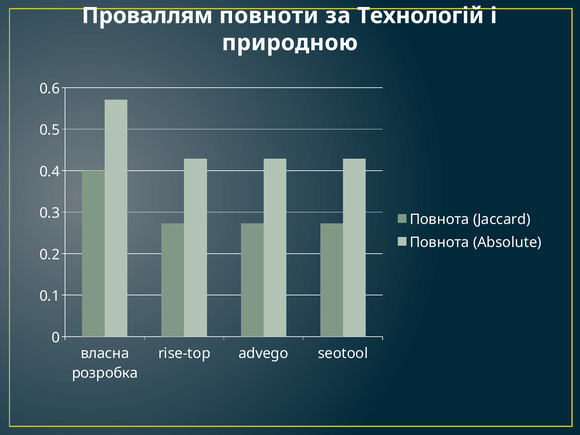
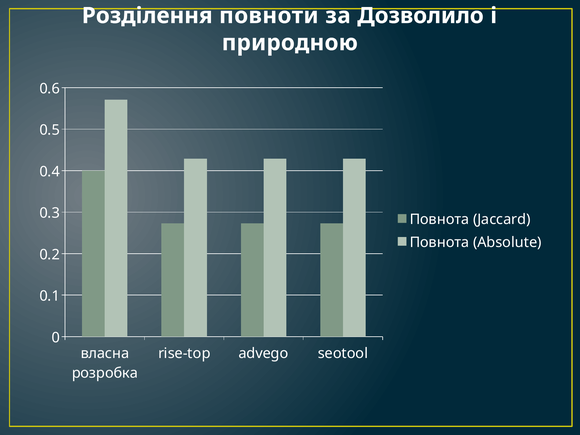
Проваллям: Проваллям -> Розділення (147, 16)
Технологій: Технологій -> Дозволило (421, 16)
